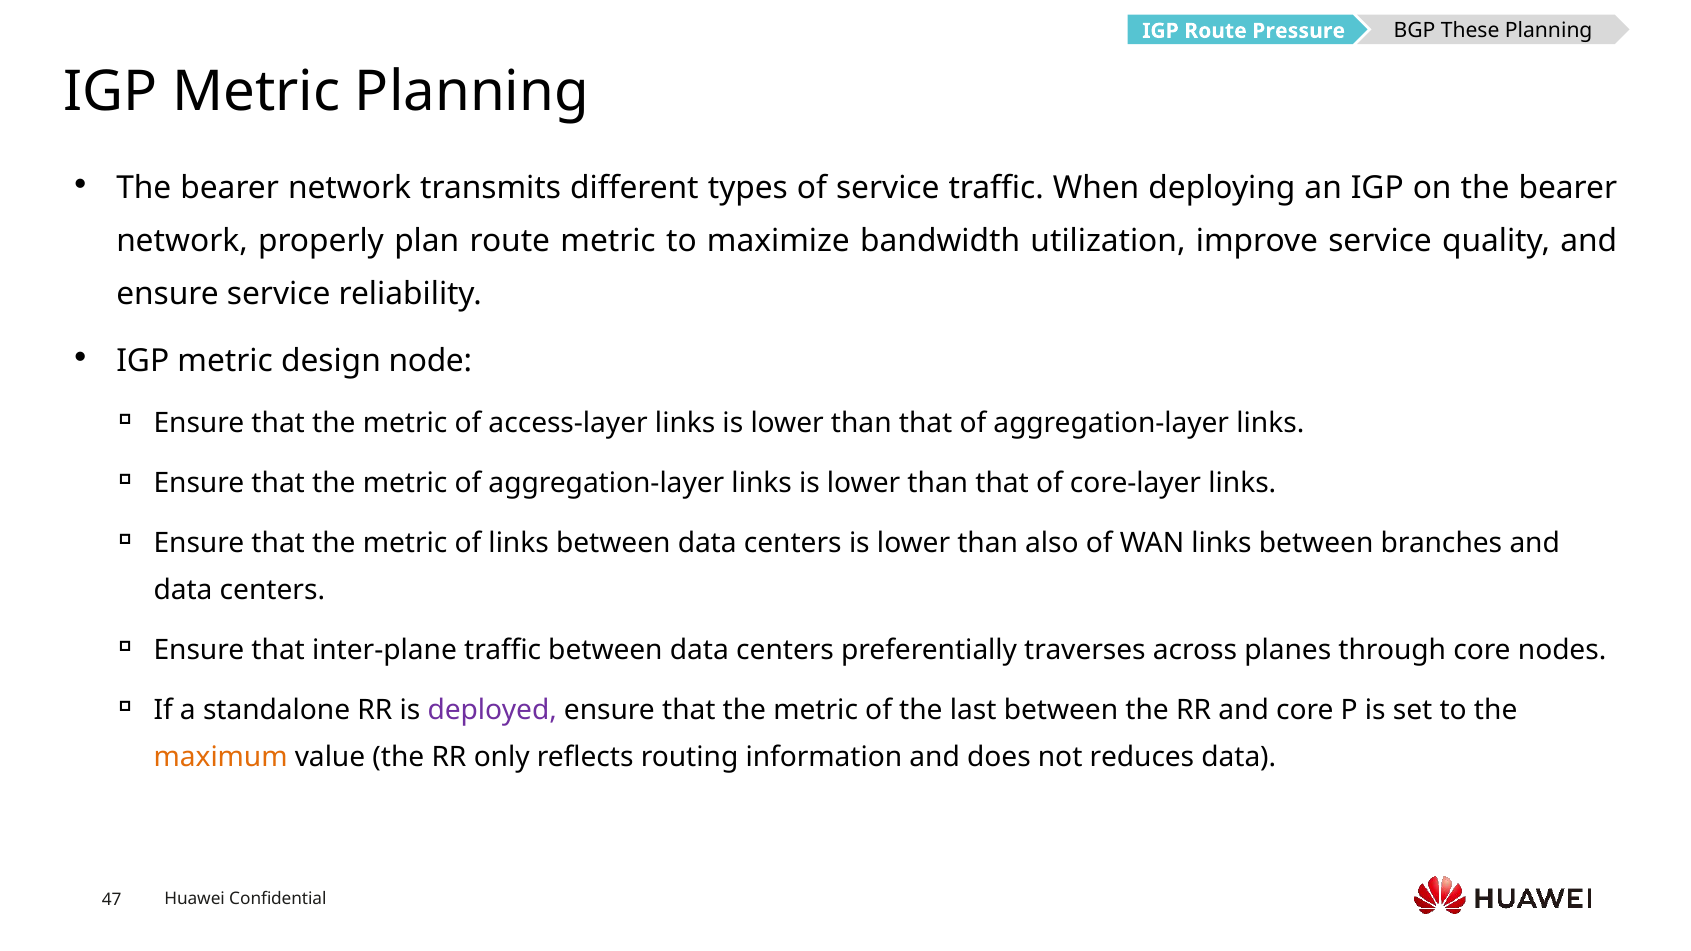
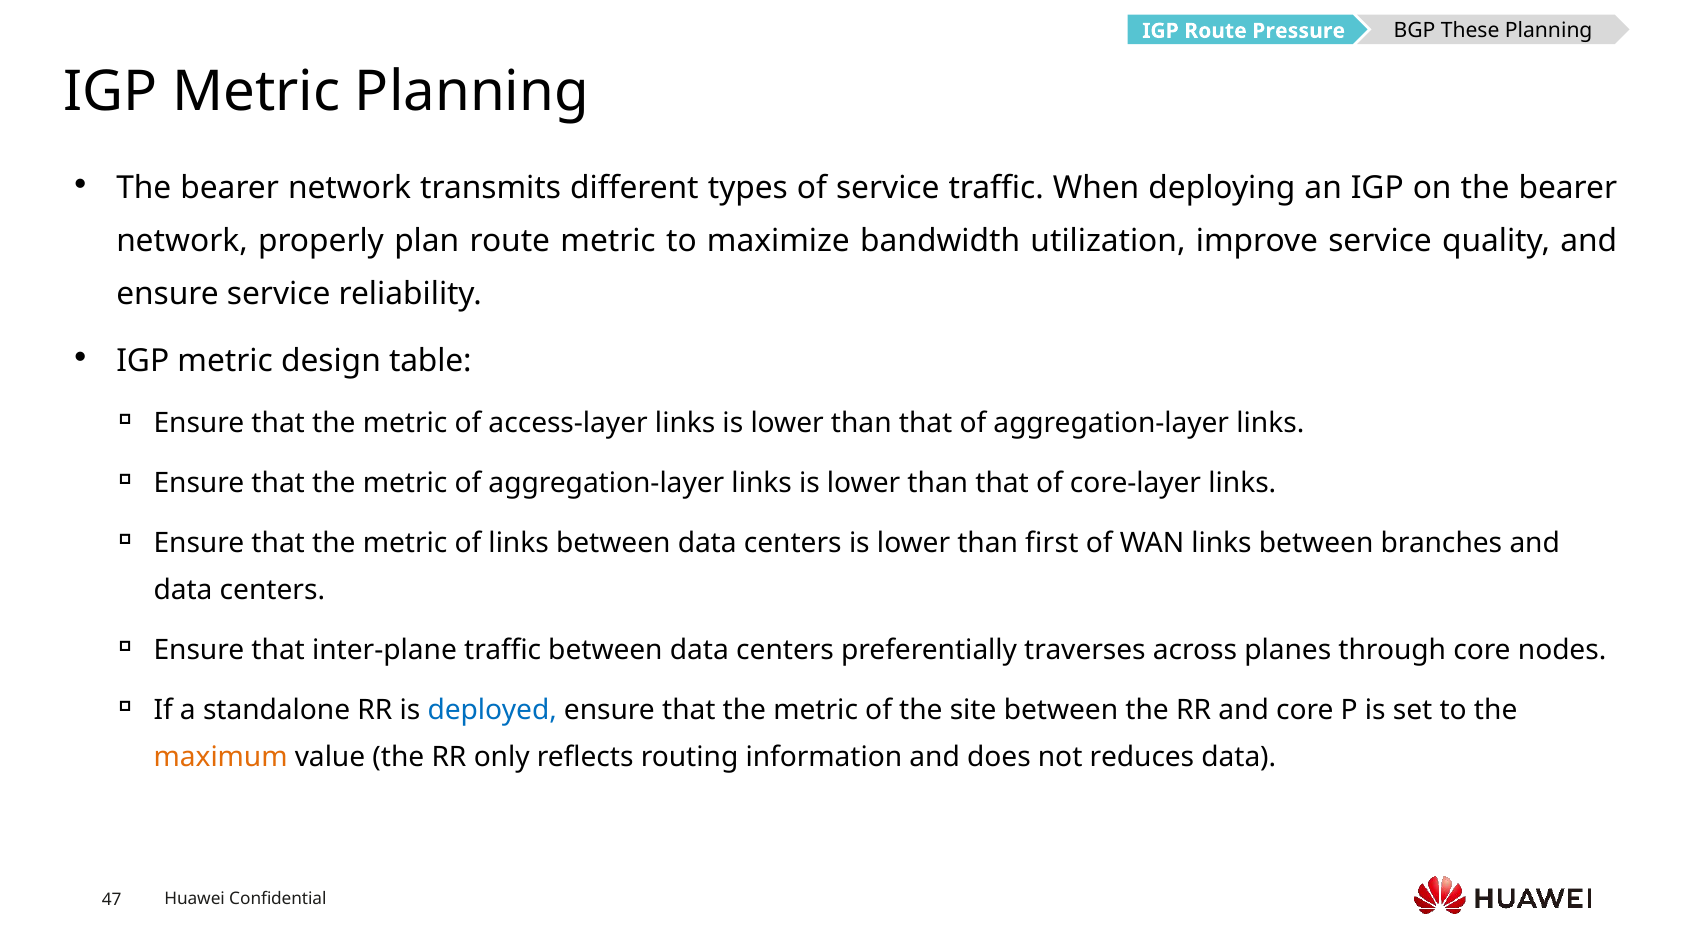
node: node -> table (430, 362)
also: also -> first (1052, 543)
deployed colour: purple -> blue (492, 711)
last: last -> site (973, 711)
